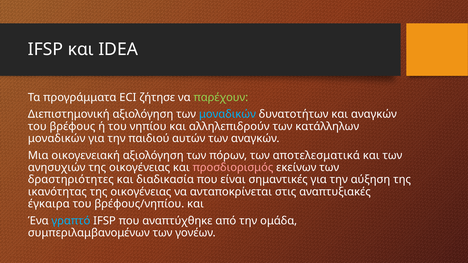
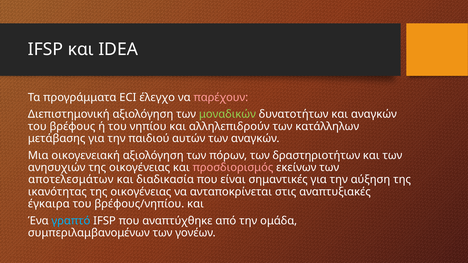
ζήτησε: ζήτησε -> έλεγχο (157, 97)
παρέχουν colour: light green -> pink (221, 97)
μοναδικών colour: light blue -> light green (227, 114)
μοναδικών: μοναδικών -> μετάβασης (57, 139)
αποτελεσματικά: αποτελεσματικά -> δραστηριοτήτων (316, 156)
δραστηριότητες: δραστηριότητες -> αποτελεσμάτων (71, 180)
